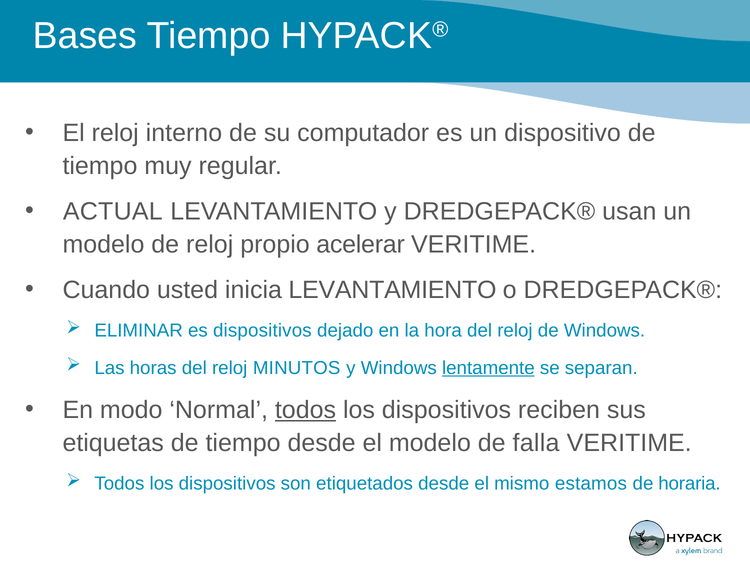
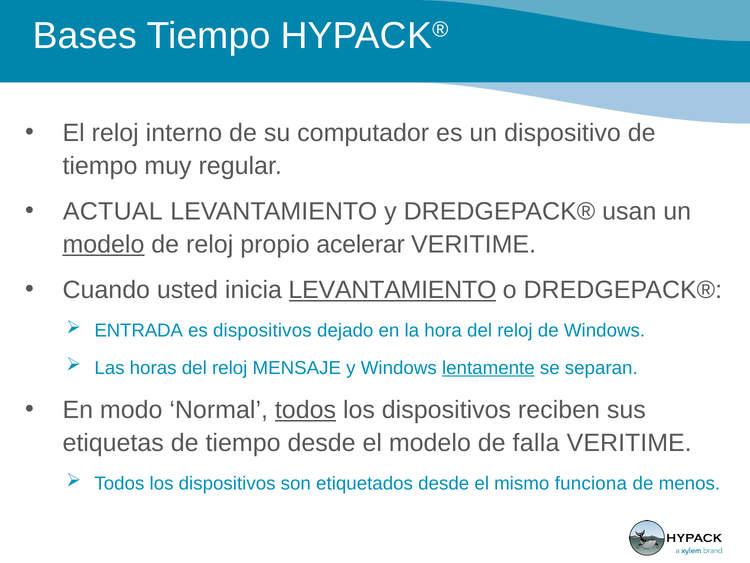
modelo underline: none -> present (103, 244)
LEVANTAMIENTO underline: none -> present (392, 290)
ELIMINAR: ELIMINAR -> ENTRADA (139, 330)
MINUTOS: MINUTOS -> MENSAJE (297, 368)
estamos: estamos -> funciona (591, 483)
horaria: horaria -> menos (689, 483)
